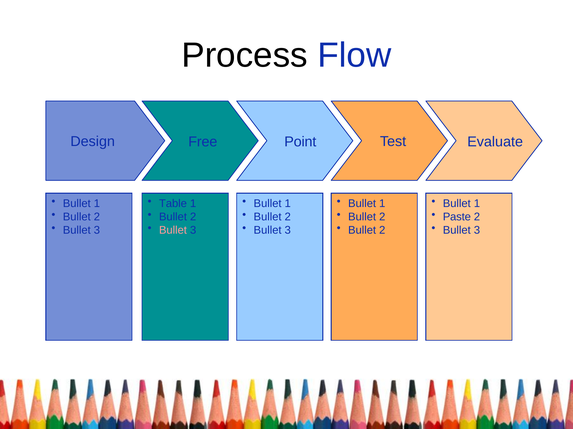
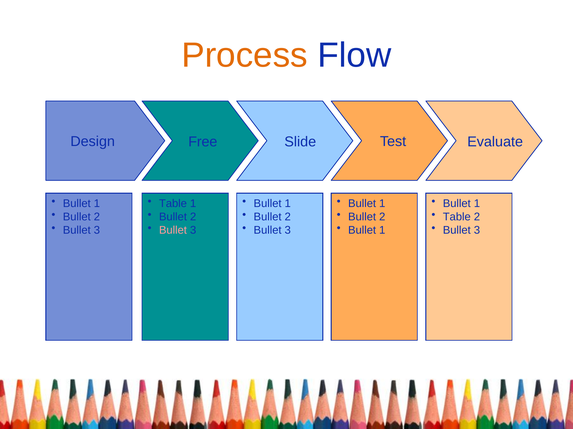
Process colour: black -> orange (245, 55)
Point: Point -> Slide (300, 142)
Paste: Paste -> Table (457, 217)
2: 2 -> 1 (382, 231)
